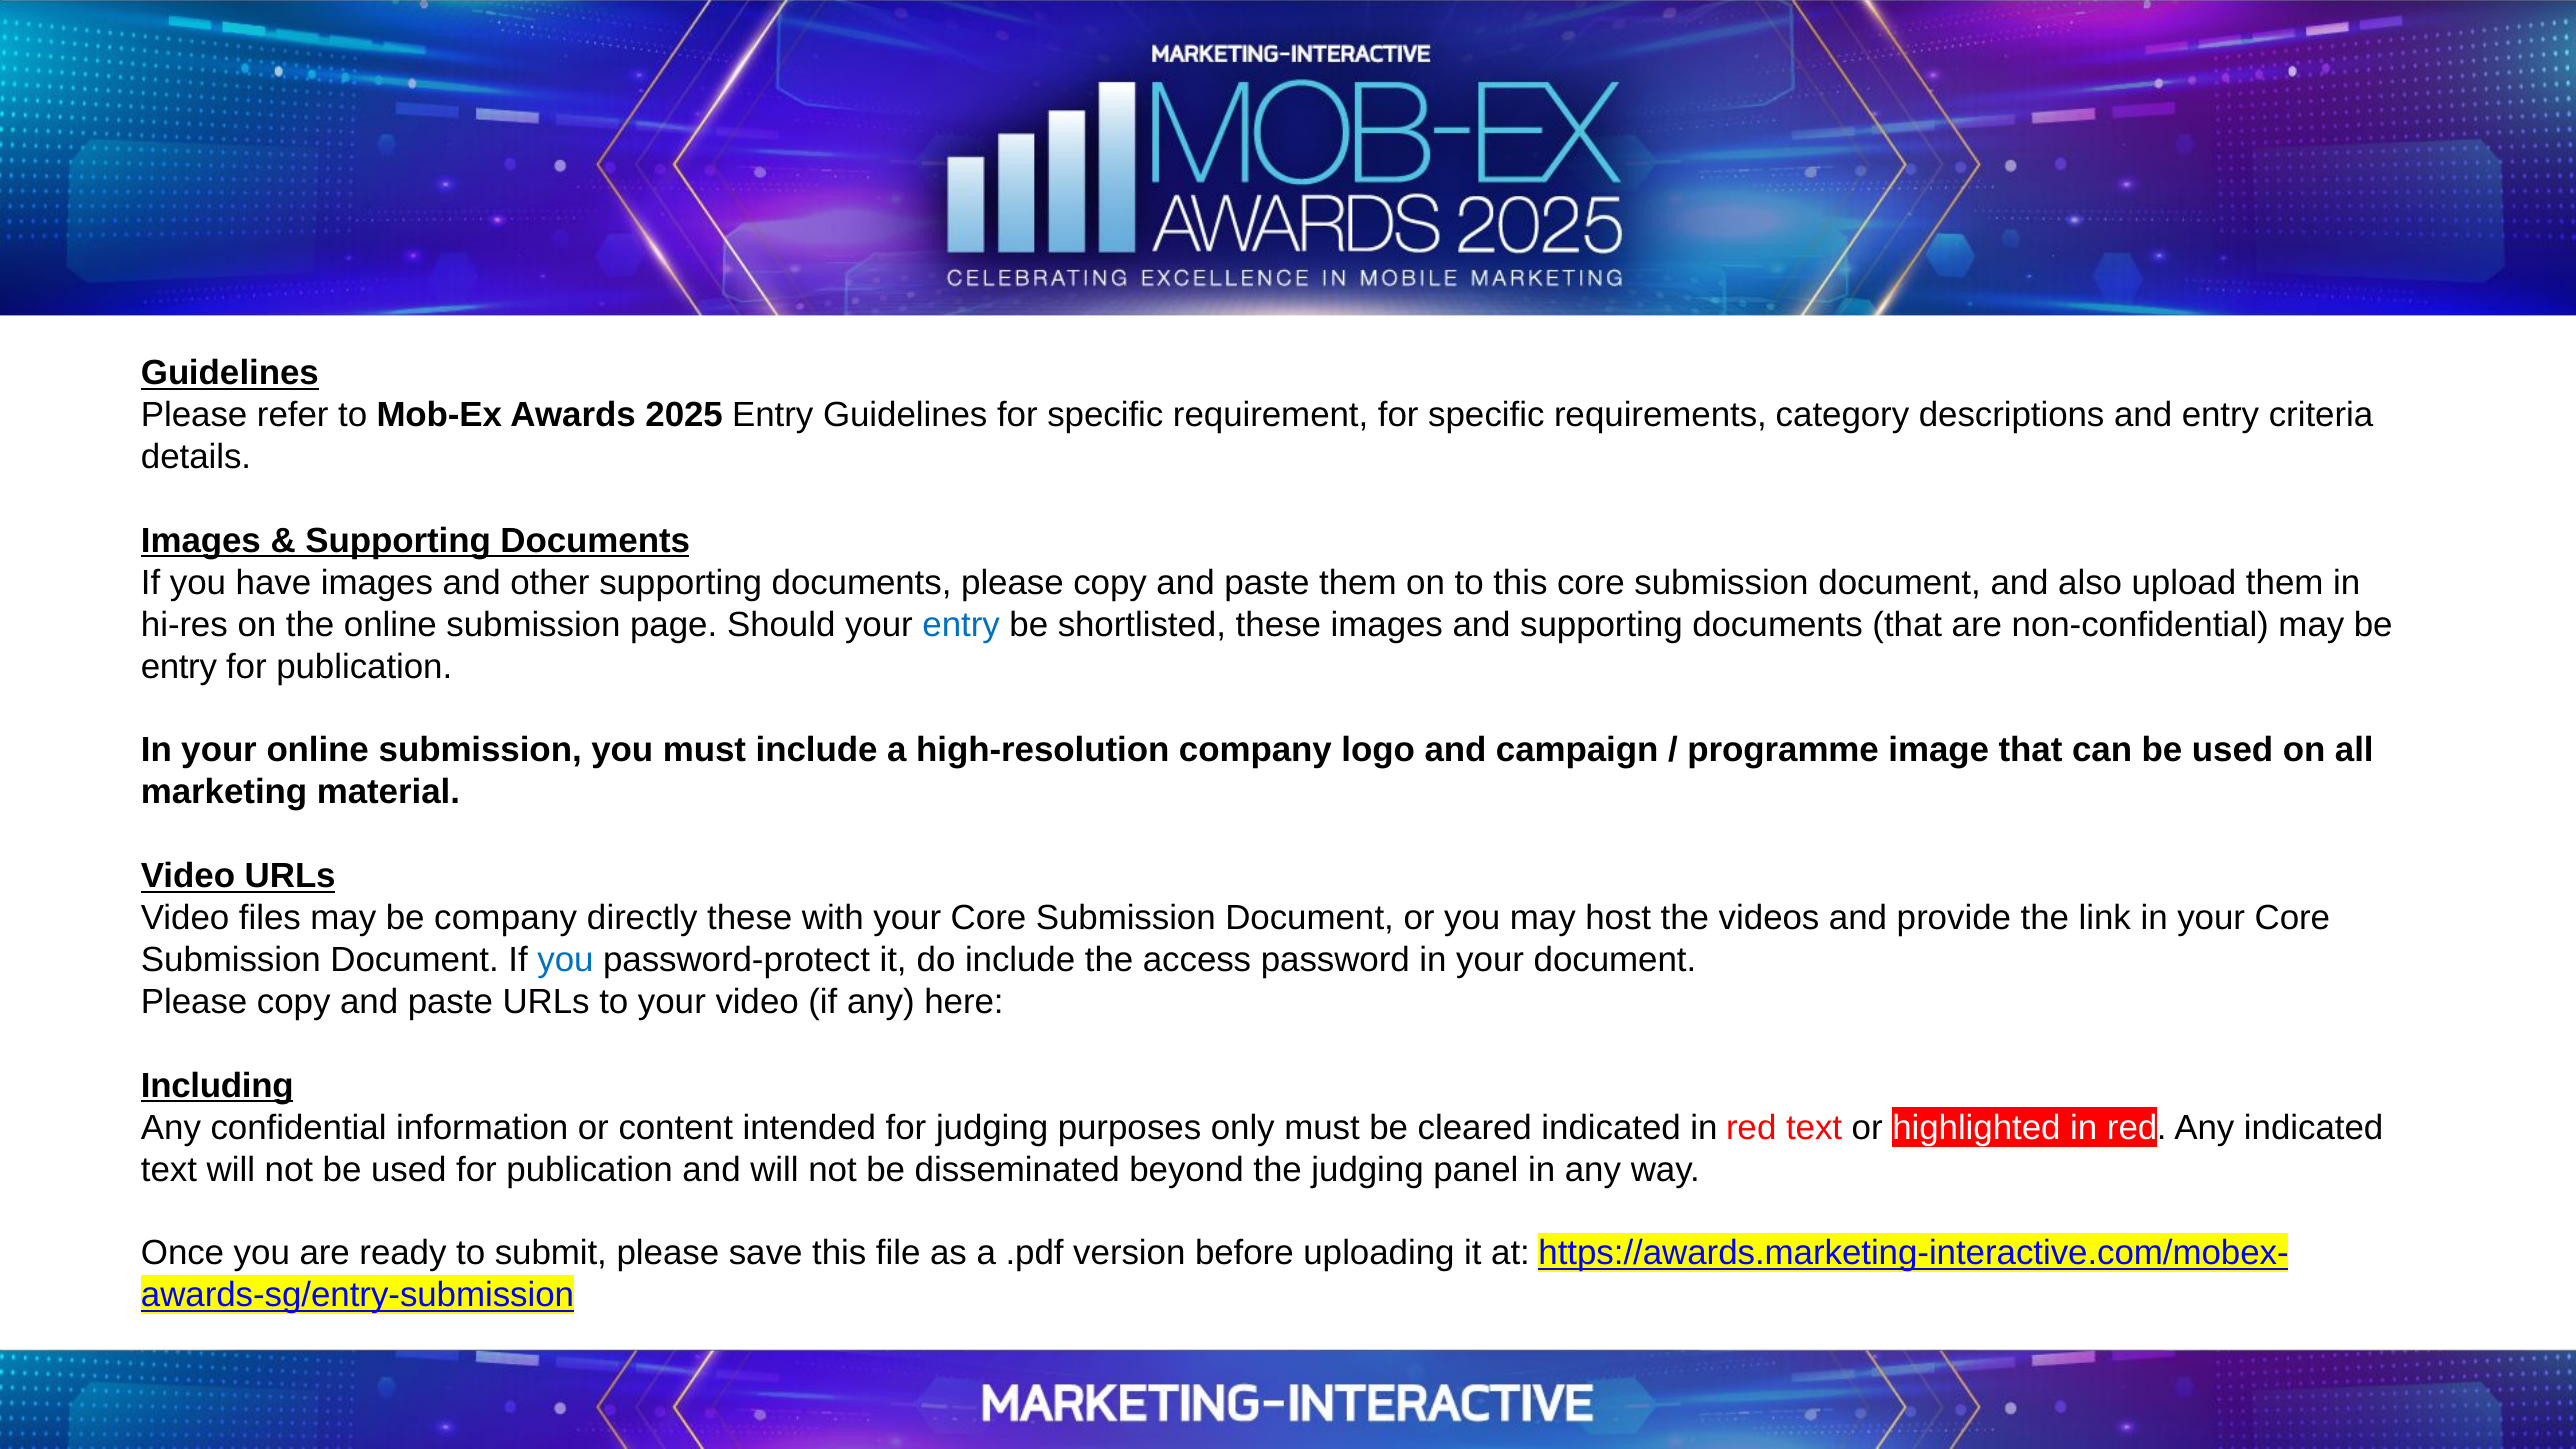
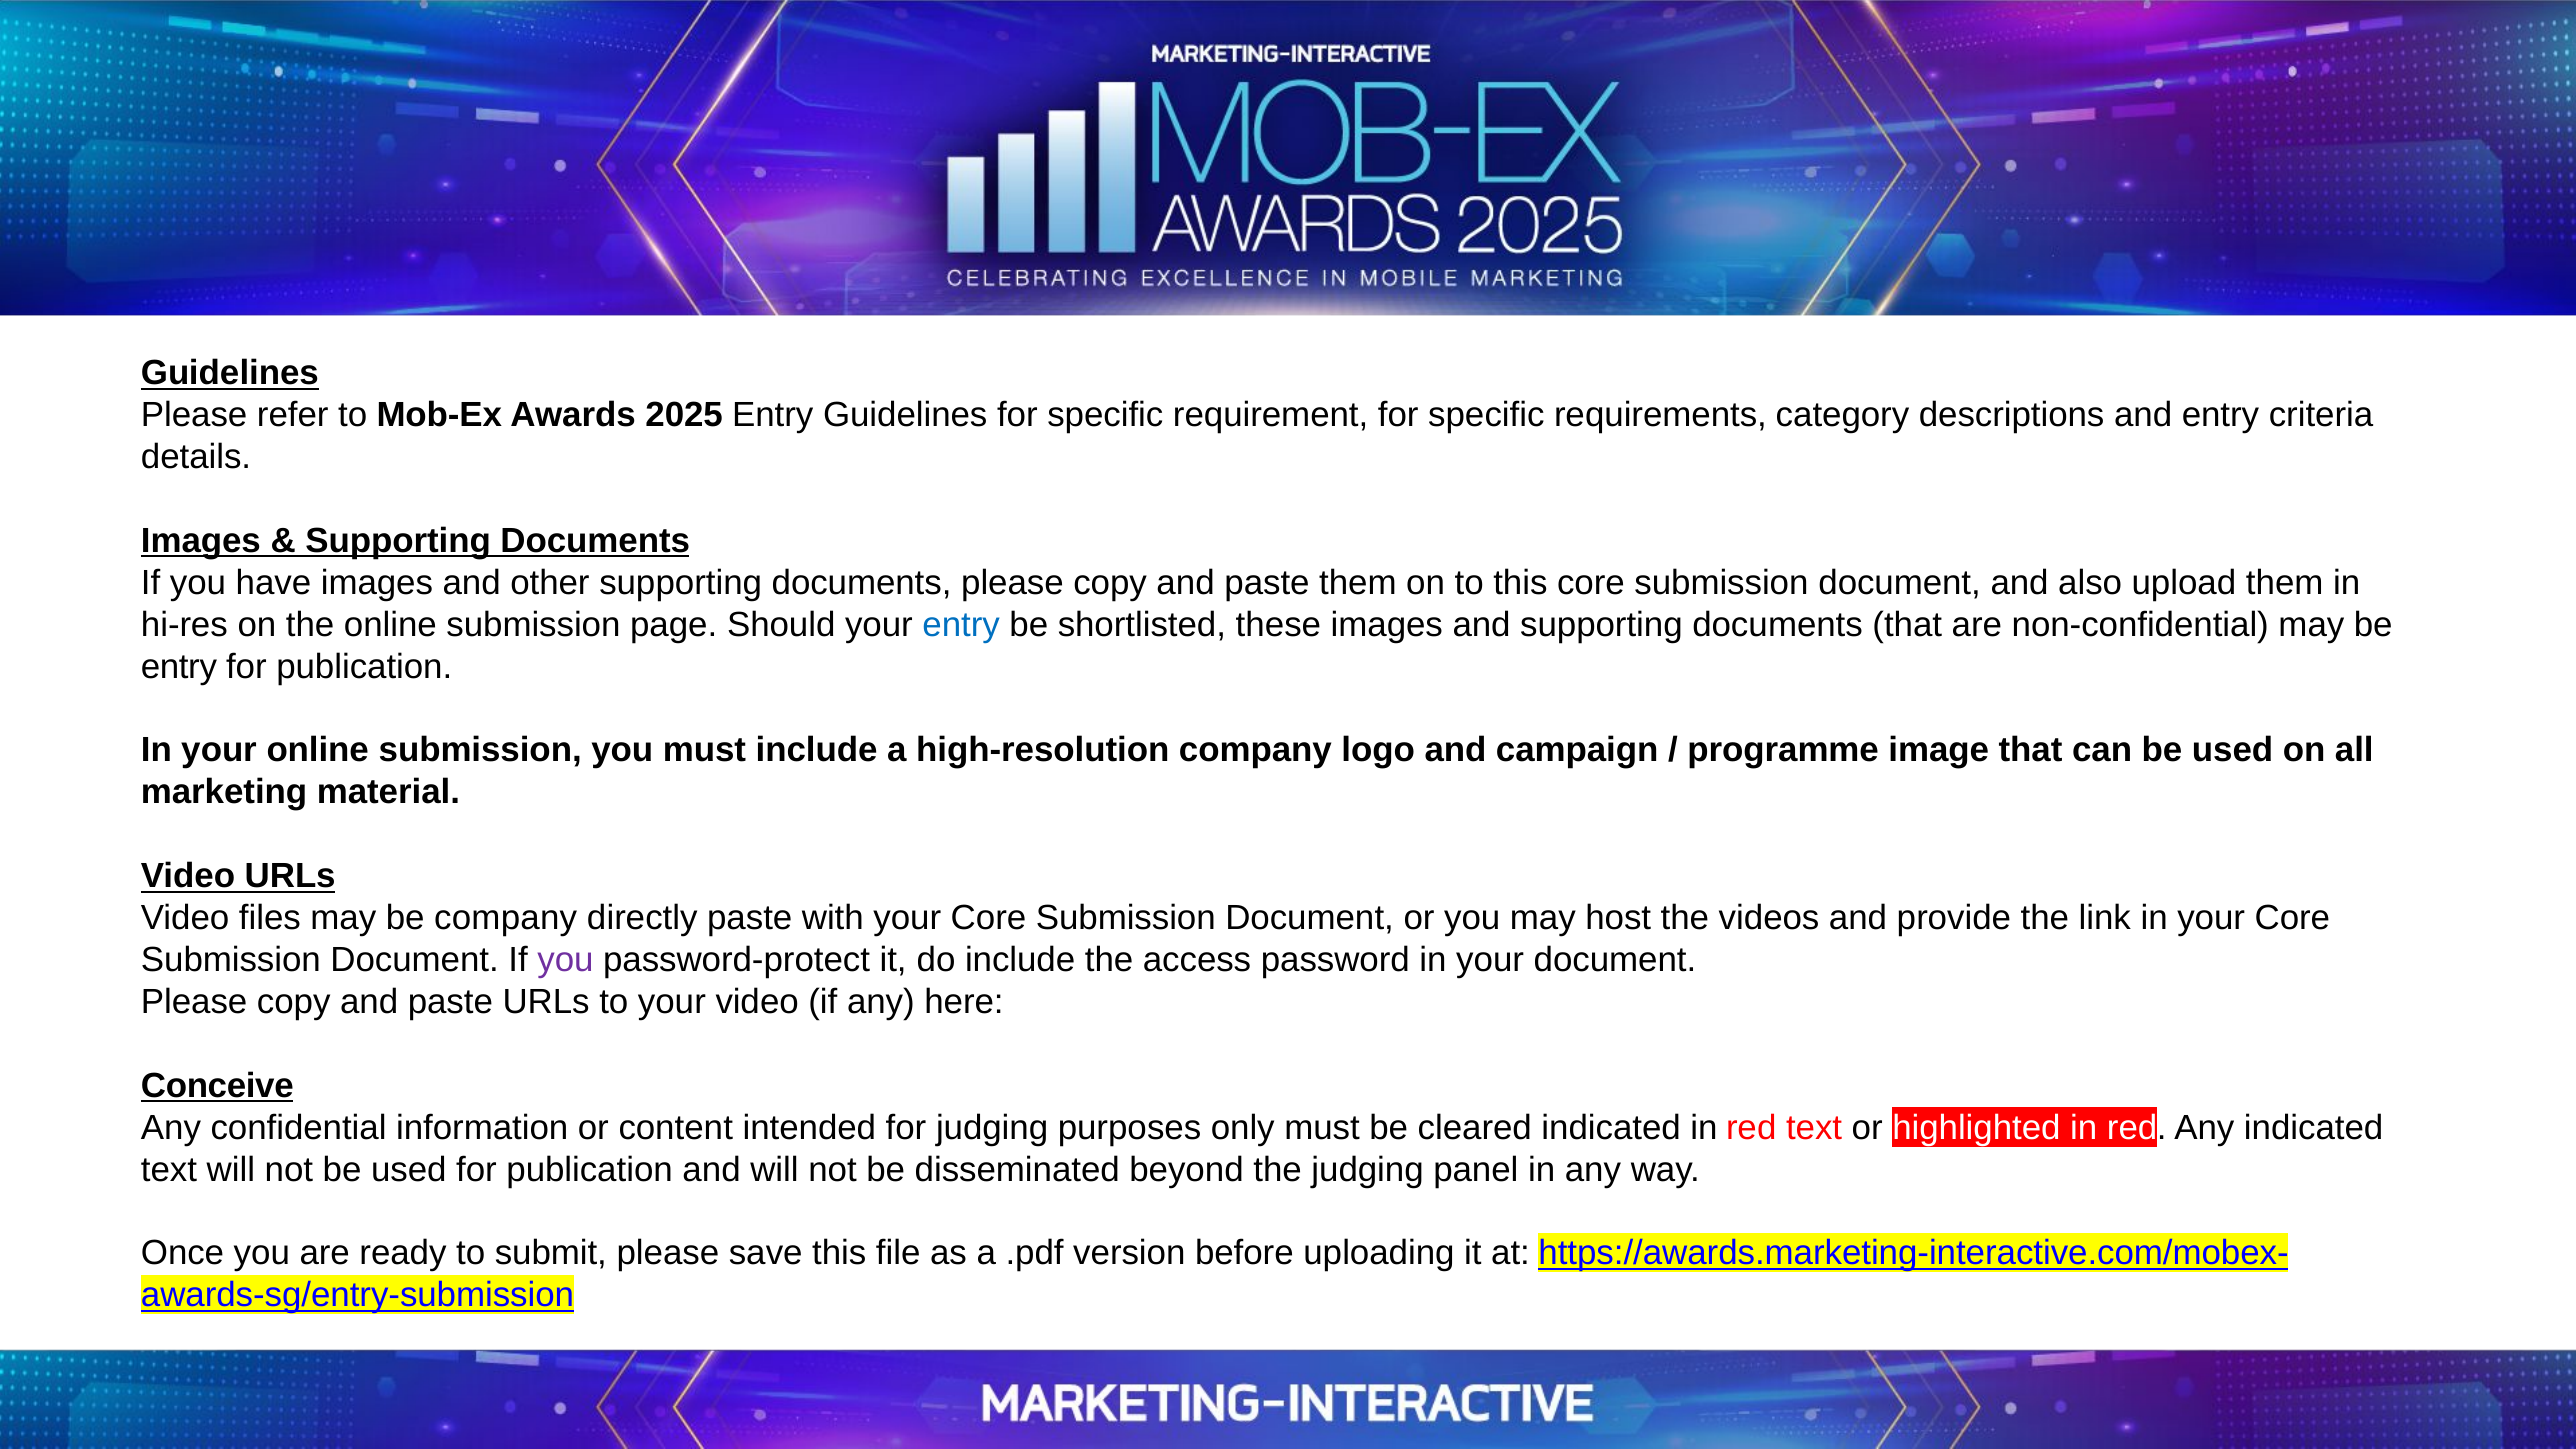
directly these: these -> paste (750, 918)
you colour: blue -> purple (565, 960)
Including: Including -> Conceive (217, 1086)
